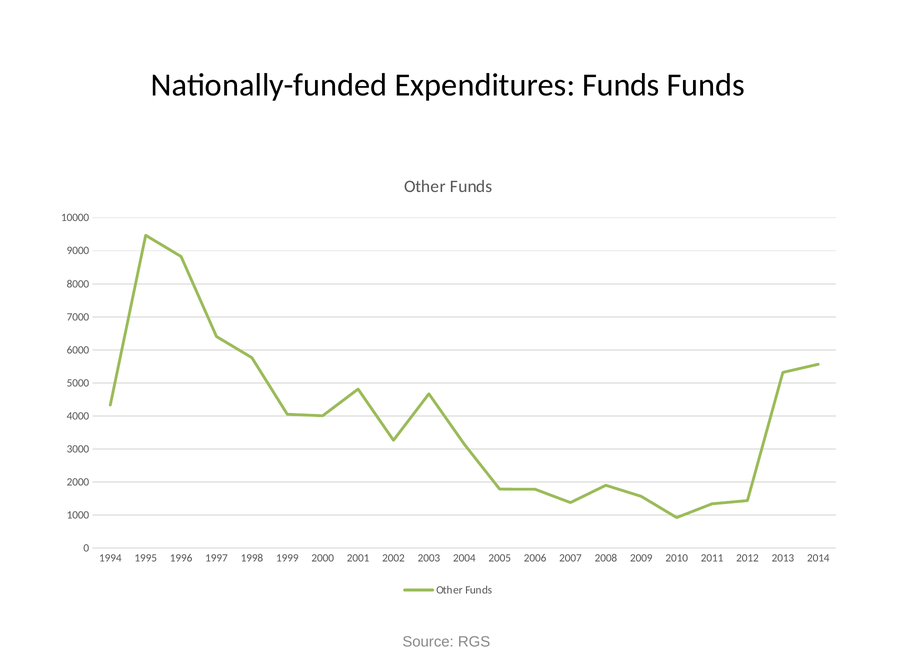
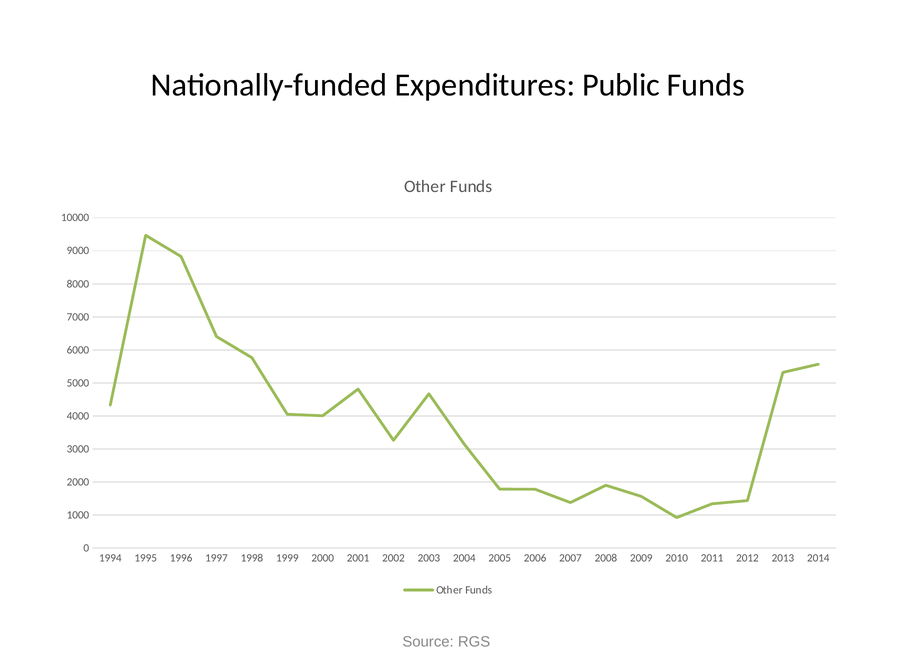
Expenditures Funds: Funds -> Public (621, 85)
